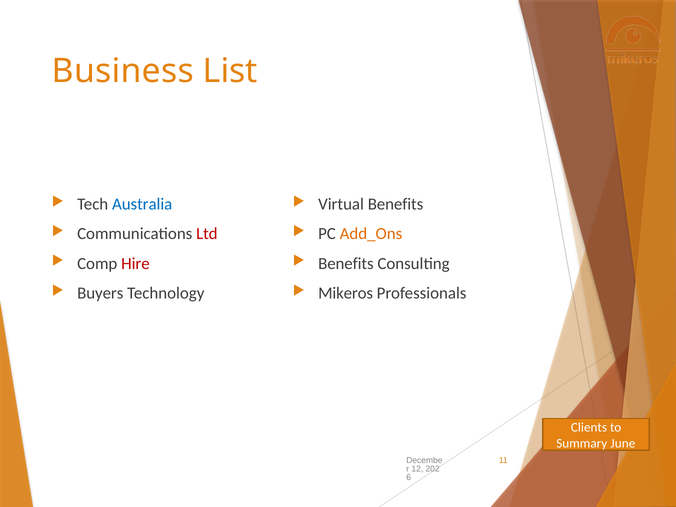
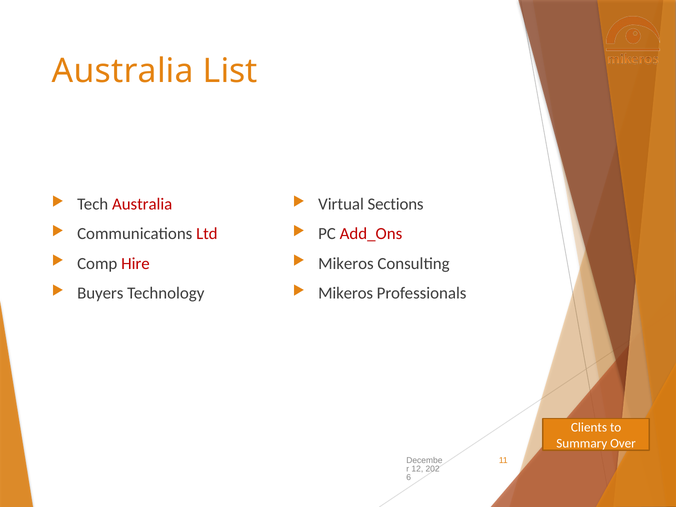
Business: Business -> Australia (123, 71)
Australia colour: blue -> red (142, 204)
Virtual Benefits: Benefits -> Sections (396, 204)
Add_Ons colour: orange -> red (371, 234)
Benefits: Benefits -> Mikeros (346, 263)
June: June -> Over (623, 443)
